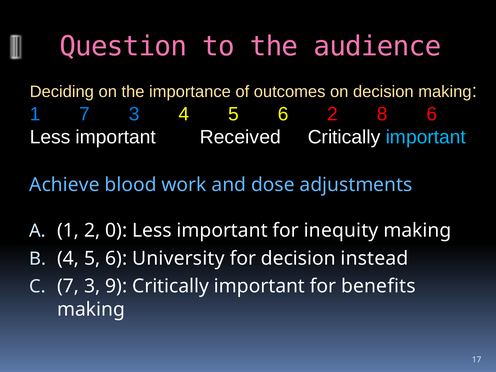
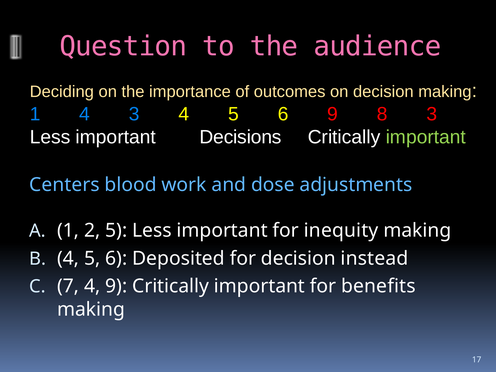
1 7: 7 -> 4 (85, 114)
6 2: 2 -> 9 (333, 114)
8 6: 6 -> 3 (432, 114)
Received: Received -> Decisions (240, 137)
important colour: light blue -> light green (426, 137)
Achieve: Achieve -> Centers (64, 185)
2 0: 0 -> 5 (116, 230)
University: University -> Deposited (178, 258)
3: 3 -> 4 (92, 286)
